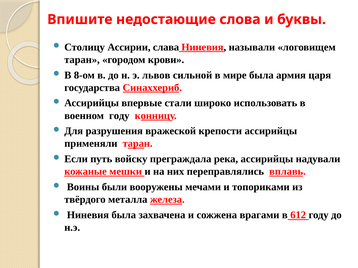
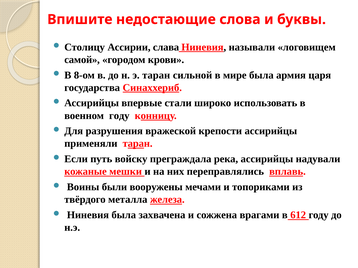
таран: таран -> самой (82, 60)
э львов: львов -> таран (156, 75)
